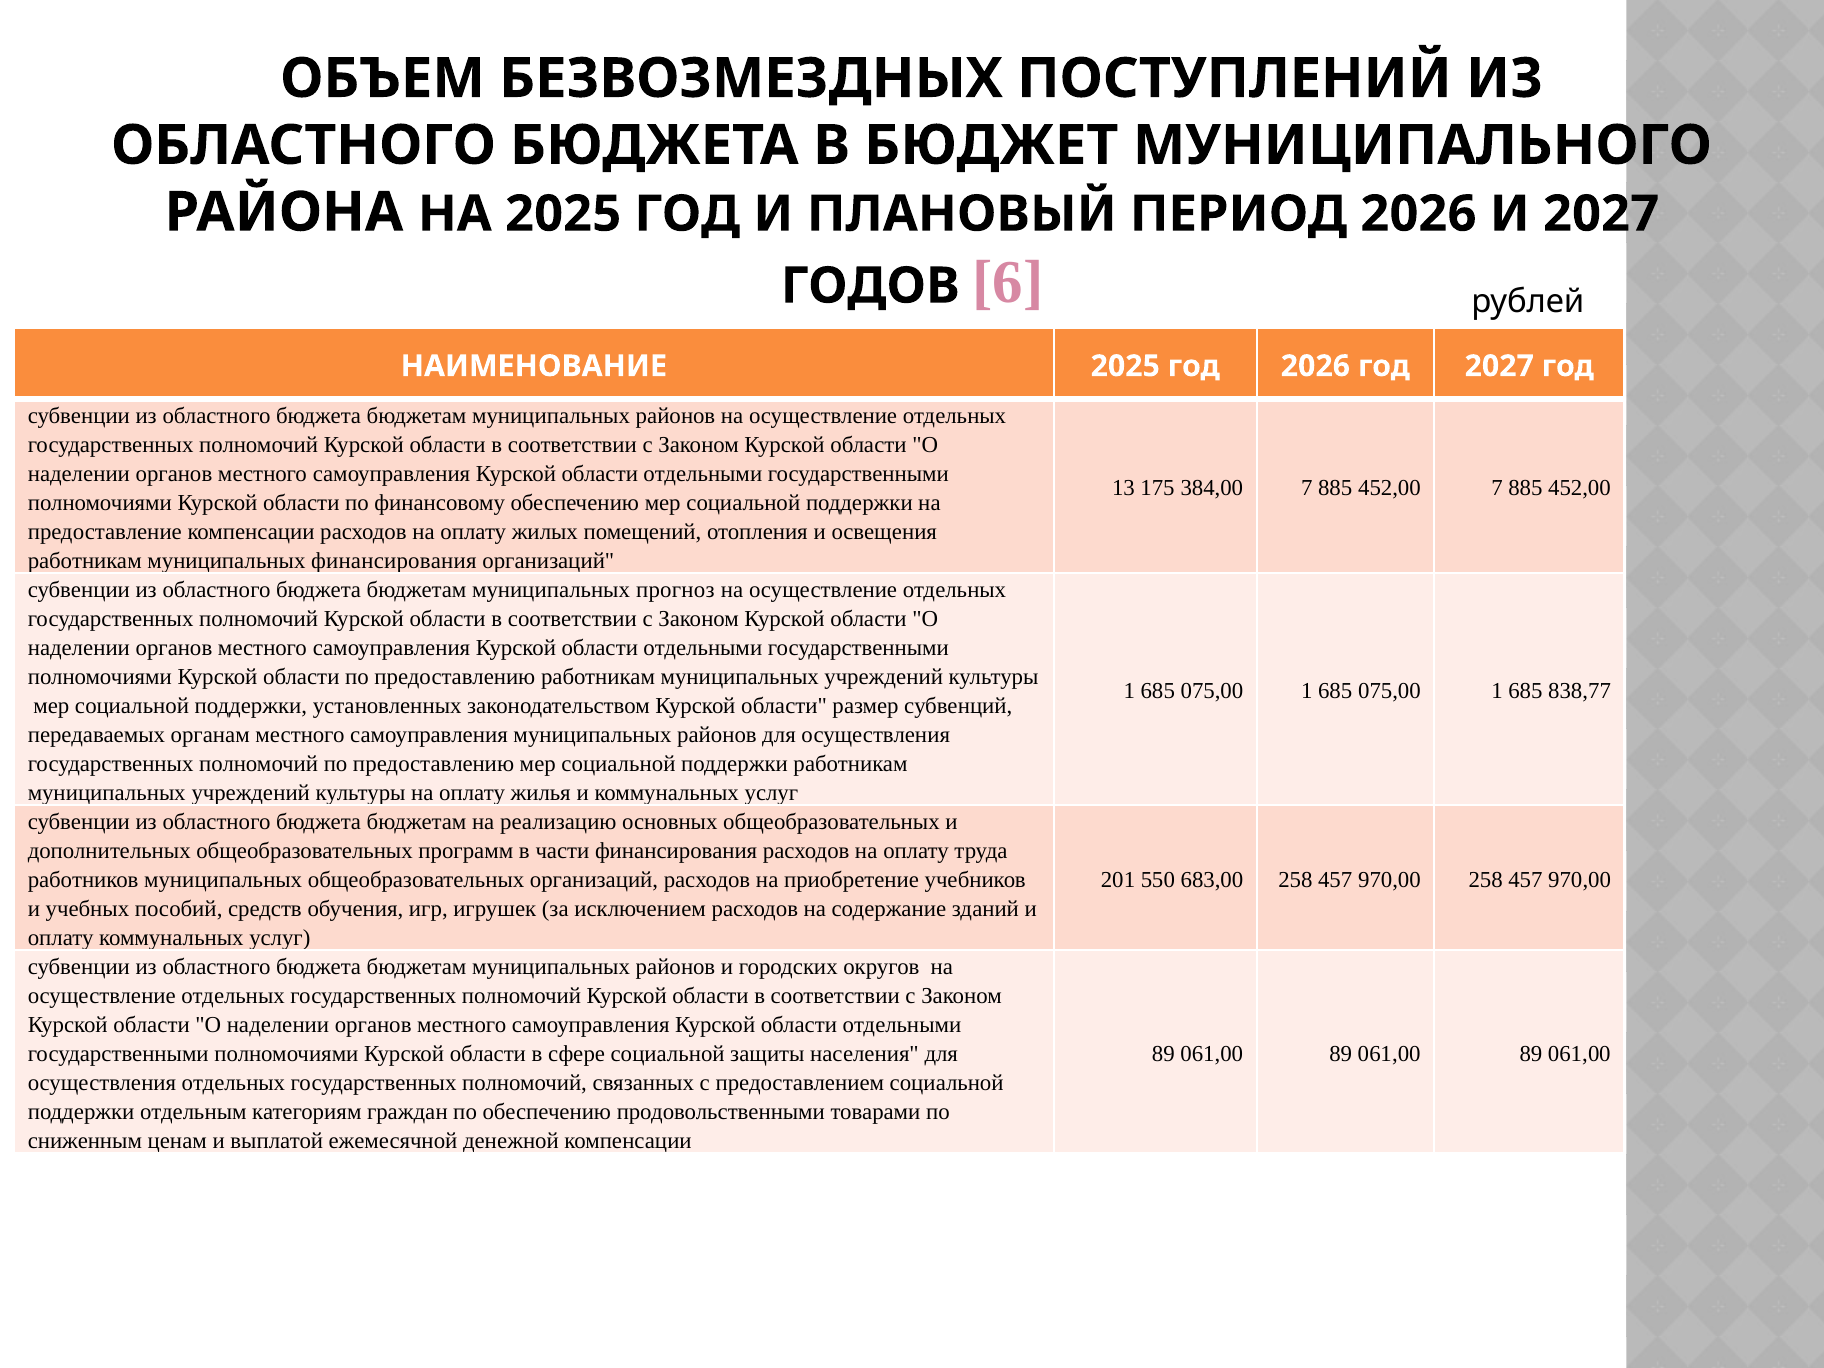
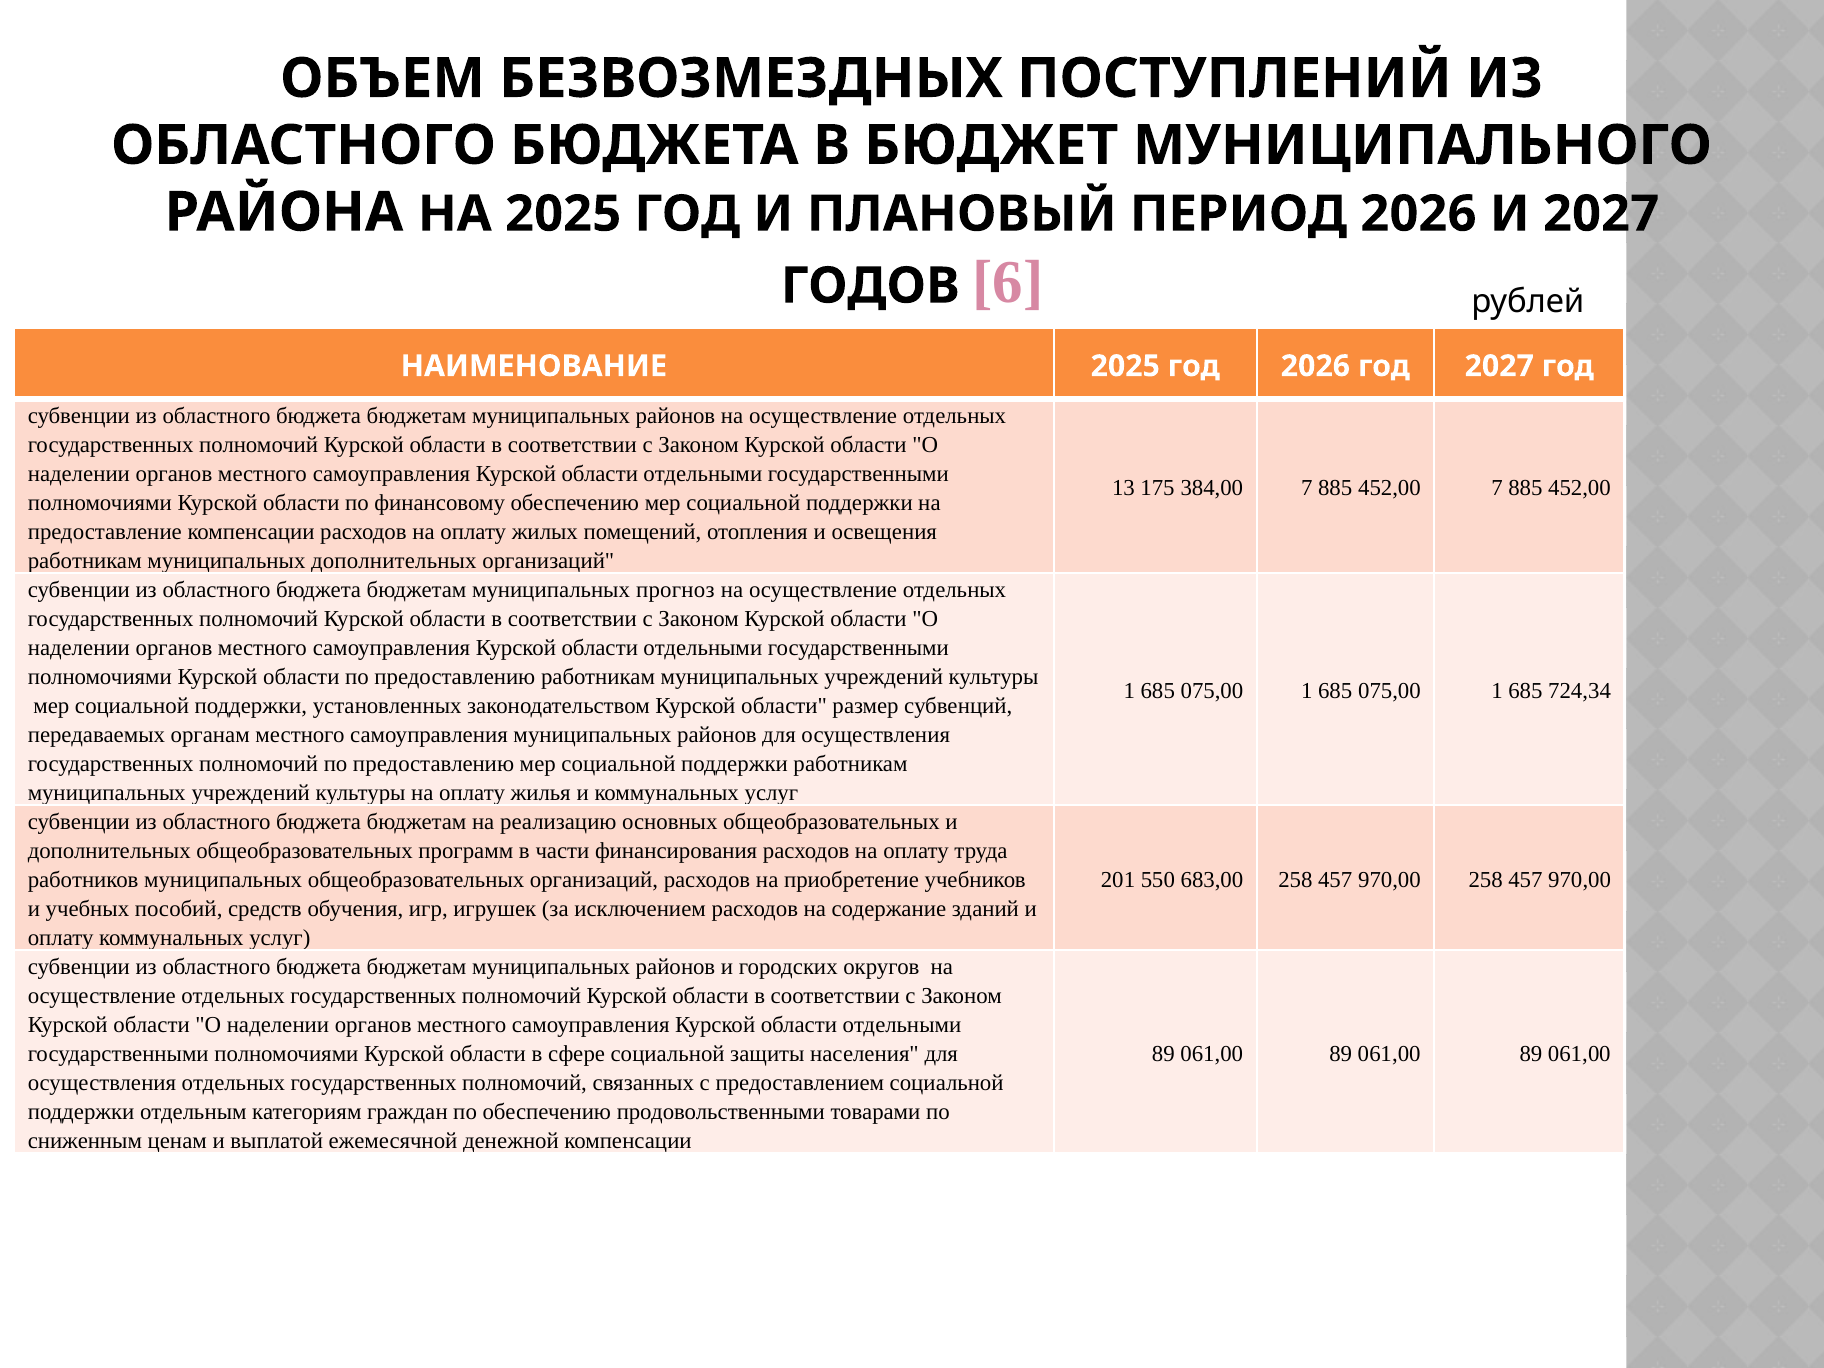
муниципальных финансирования: финансирования -> дополнительных (394, 561)
838,77: 838,77 -> 724,34 (1580, 691)
